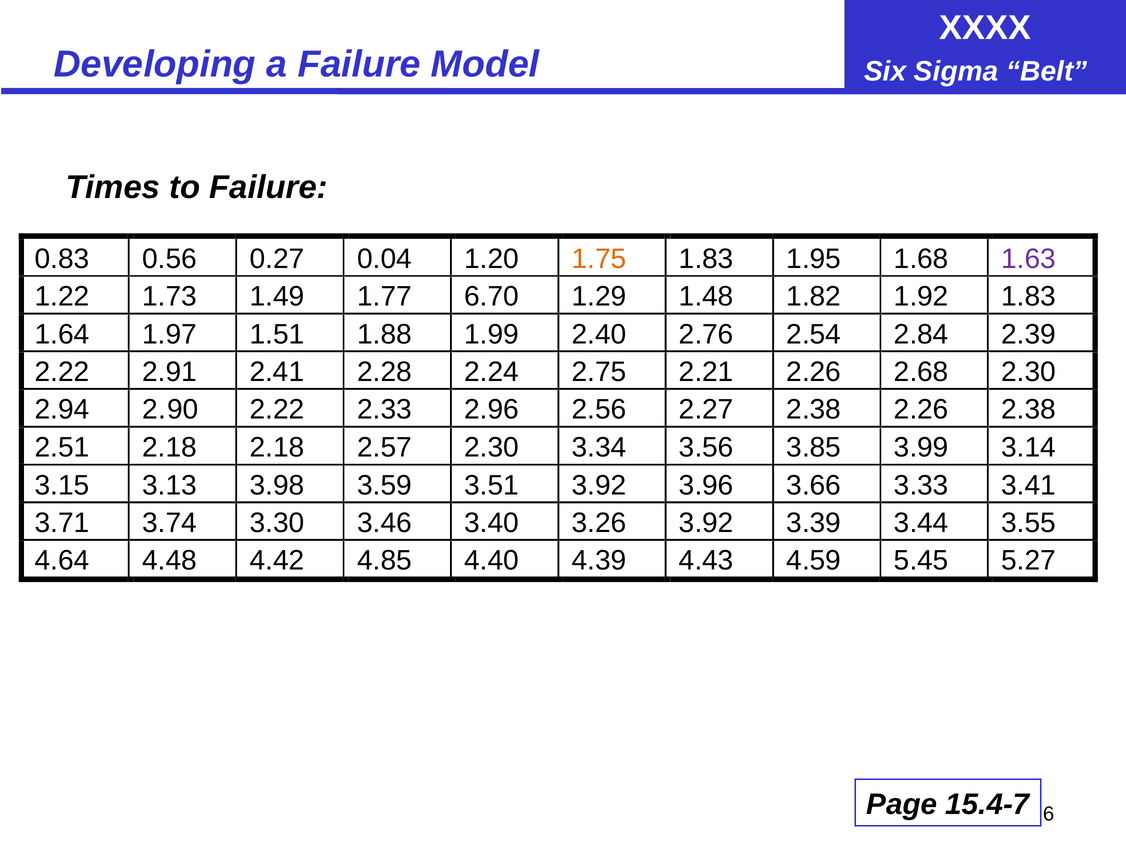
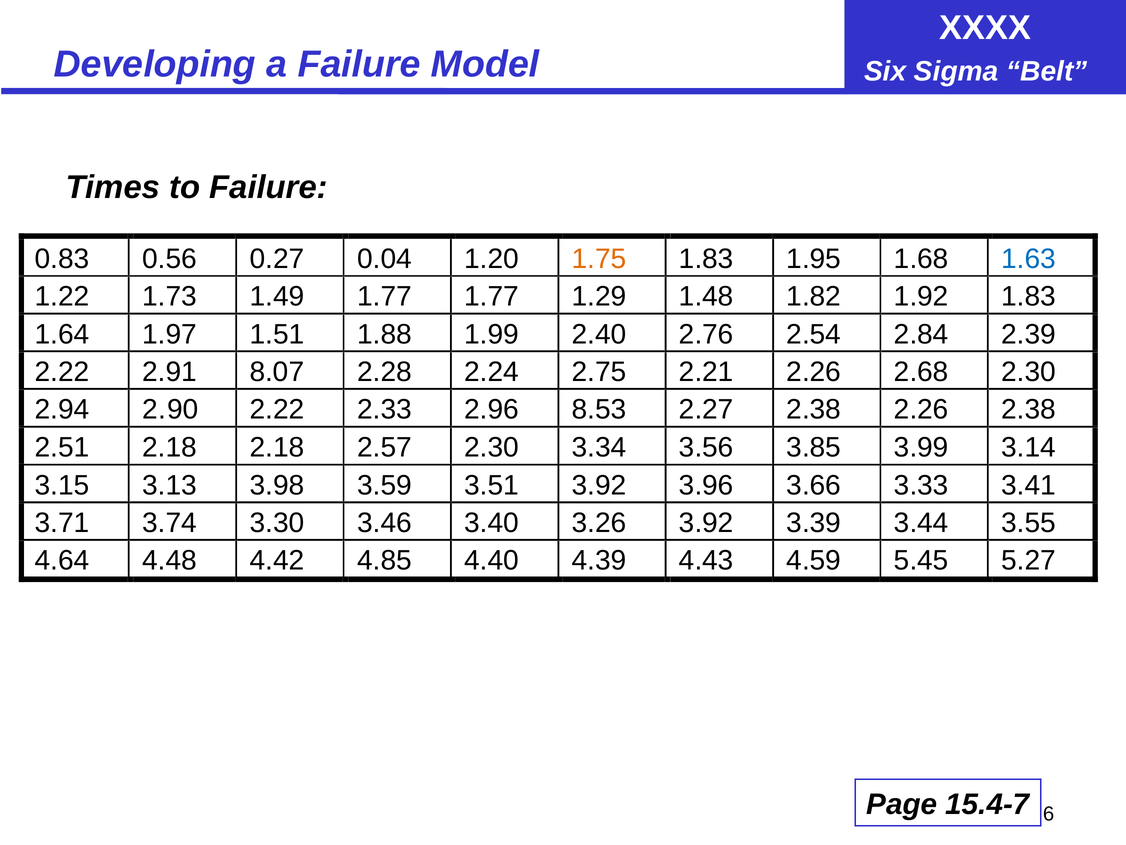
1.63 colour: purple -> blue (1029, 259)
1.77 6.70: 6.70 -> 1.77 (492, 296)
2.41: 2.41 -> 8.07 (277, 372)
2.56: 2.56 -> 8.53 (599, 409)
